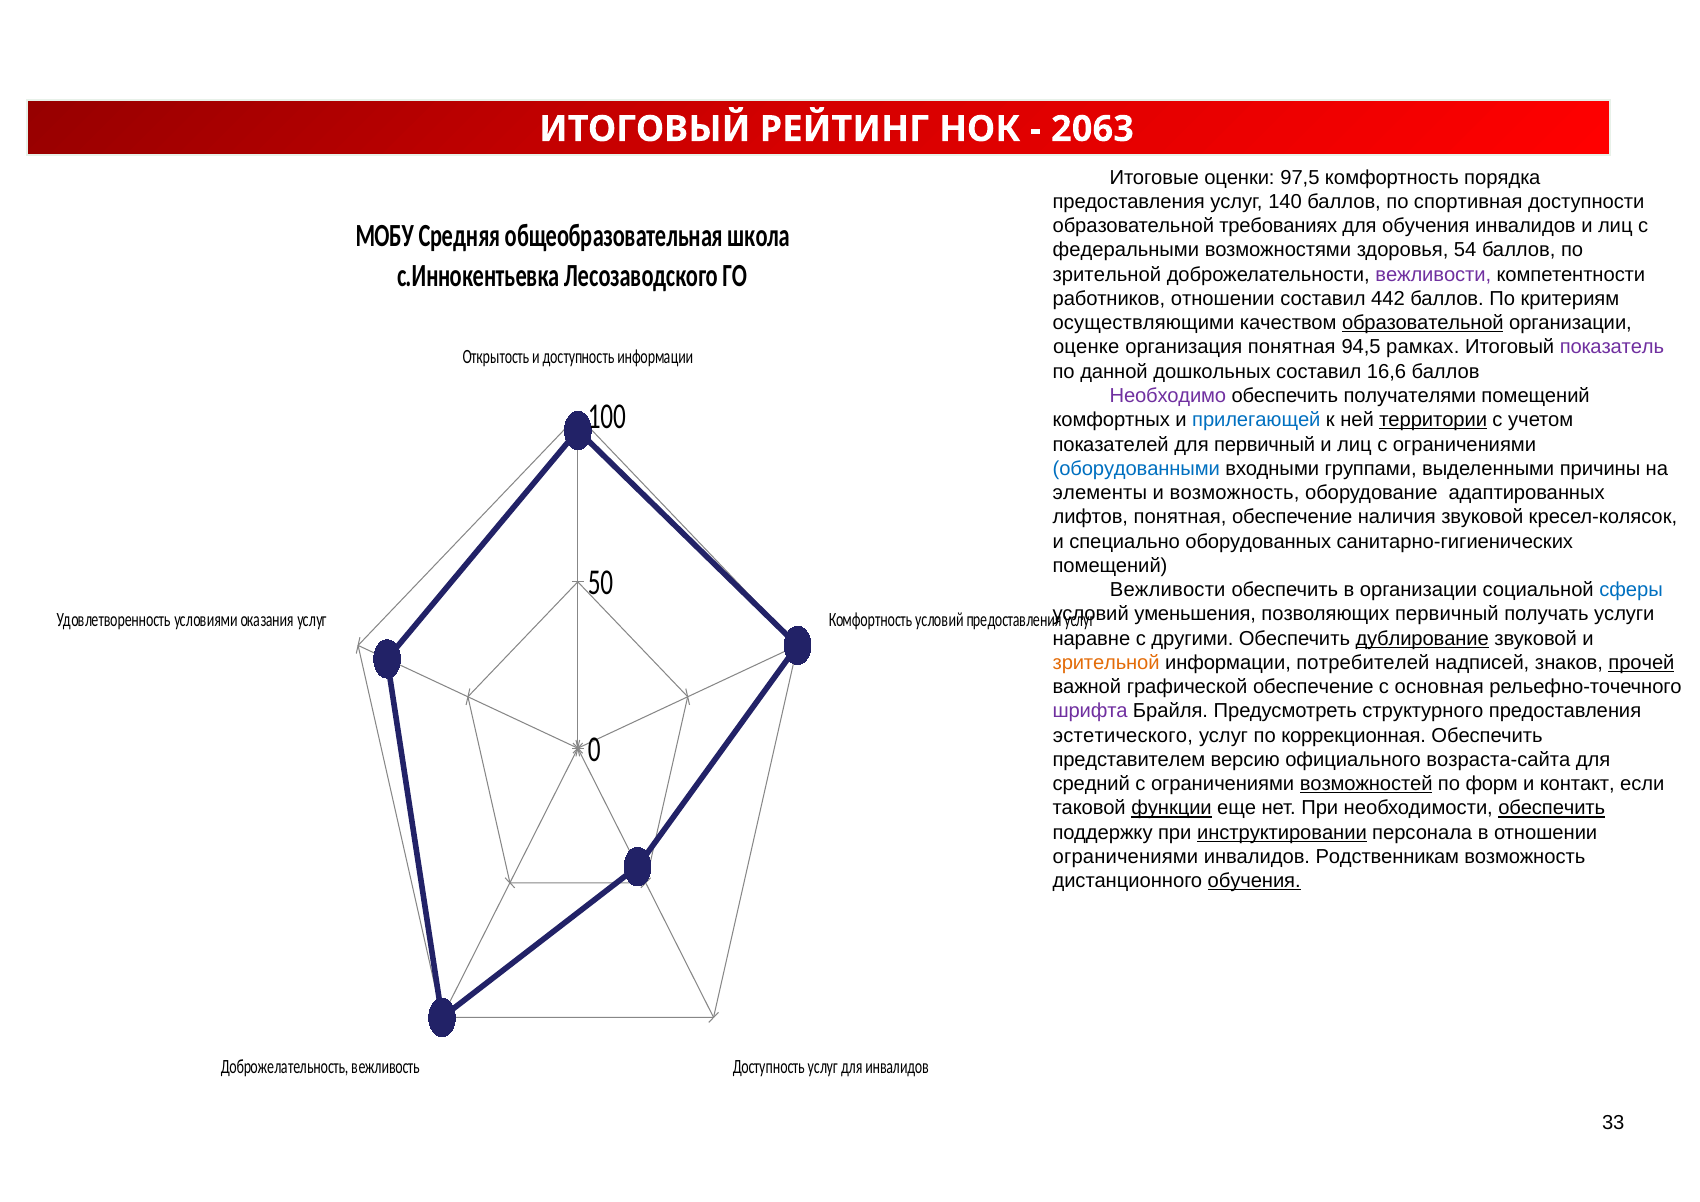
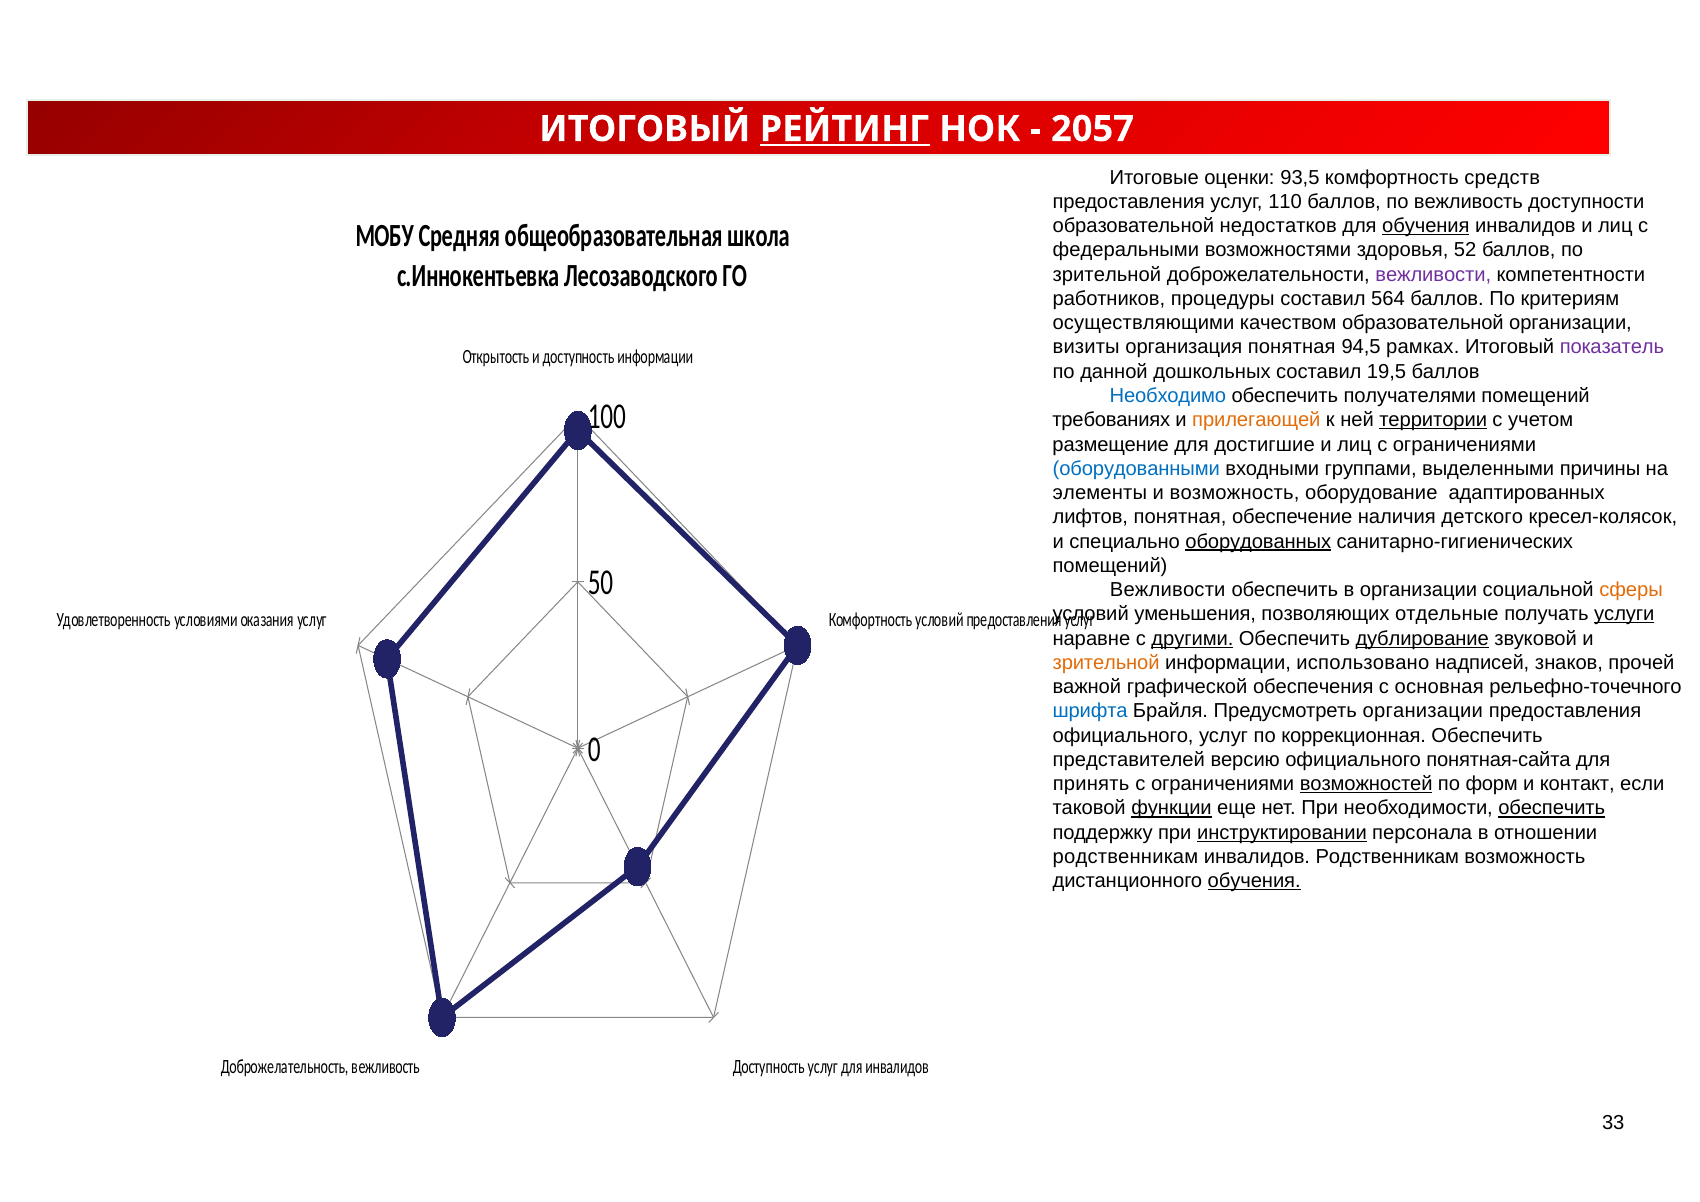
РЕЙТИНГ underline: none -> present (845, 129)
2063: 2063 -> 2057 (1092, 129)
97,5: 97,5 -> 93,5 (1300, 177)
порядка: порядка -> средств (1502, 177)
140: 140 -> 110 (1285, 202)
по спортивная: спортивная -> вежливость (1468, 202)
требованиях: требованиях -> недостатков (1278, 226)
обучения underline: none -> present (1426, 226)
54: 54 -> 52 (1465, 250)
работников отношении: отношении -> процедуры (1223, 299)
442: 442 -> 564 (1388, 299)
образовательной underline: present -> none (1423, 323)
оценке: оценке -> визиты (1086, 347)
16,6: 16,6 -> 19,5 (1387, 372)
Необходимо colour: purple -> blue (1168, 396)
комфортных: комфортных -> требованиях (1111, 420)
прилегающей colour: blue -> orange (1256, 420)
показателей: показателей -> размещение (1111, 444)
для первичный: первичный -> достигшие (1265, 444)
наличия звуковой: звуковой -> детского (1482, 517)
оборудованных underline: none -> present (1258, 541)
сферы colour: blue -> orange (1631, 590)
позволяющих первичный: первичный -> отдельные (1447, 614)
услуги underline: none -> present (1624, 614)
другими underline: none -> present (1192, 639)
потребителей: потребителей -> использовано (1363, 663)
прочей underline: present -> none (1641, 663)
графической обеспечение: обеспечение -> обеспечения (1313, 687)
шрифта colour: purple -> blue (1090, 711)
Предусмотреть структурного: структурного -> организации (1423, 711)
эстетического: эстетического -> официального (1123, 736)
представителем: представителем -> представителей (1129, 760)
возраста-сайта: возраста-сайта -> понятная-сайта (1498, 760)
средний: средний -> принять (1091, 784)
ограничениями: ограничениями -> родственникам (1125, 857)
